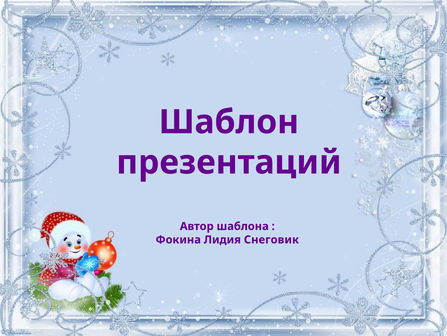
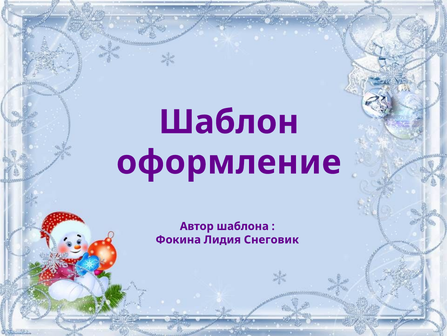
презентаций: презентаций -> оформление (229, 162)
